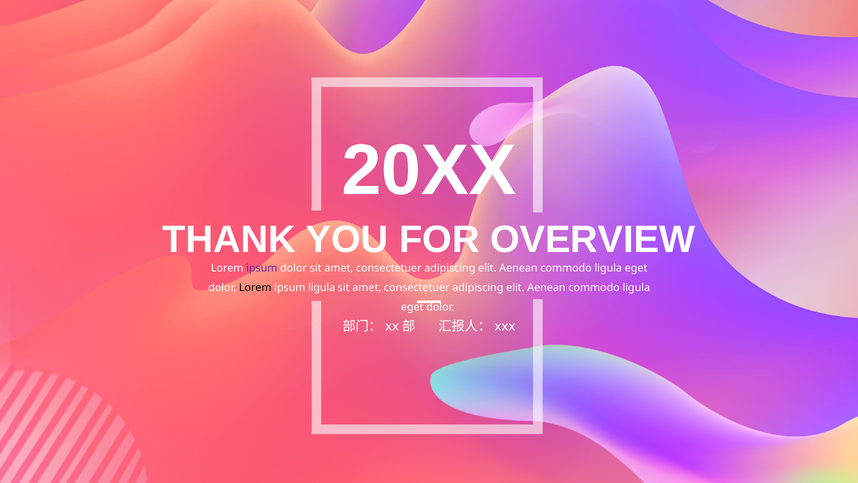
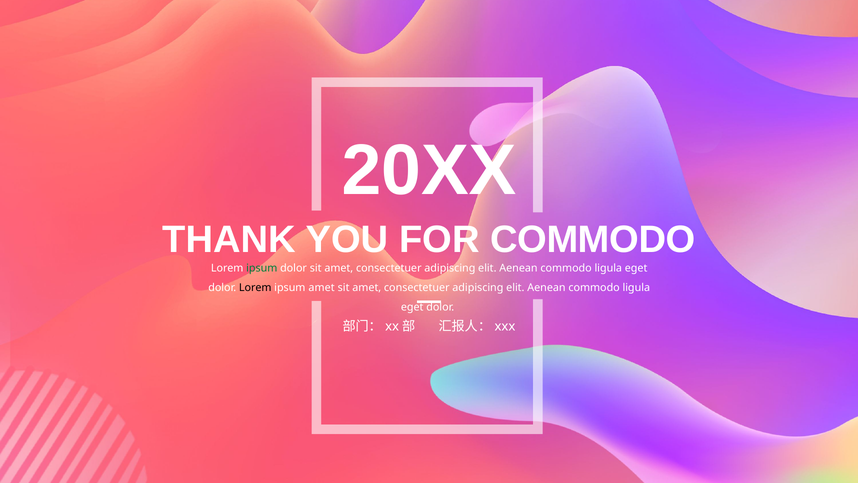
FOR OVERVIEW: OVERVIEW -> COMMODO (593, 239)
ipsum colour: purple -> green (262, 268)
ipsum ligula: ligula -> amet (322, 288)
